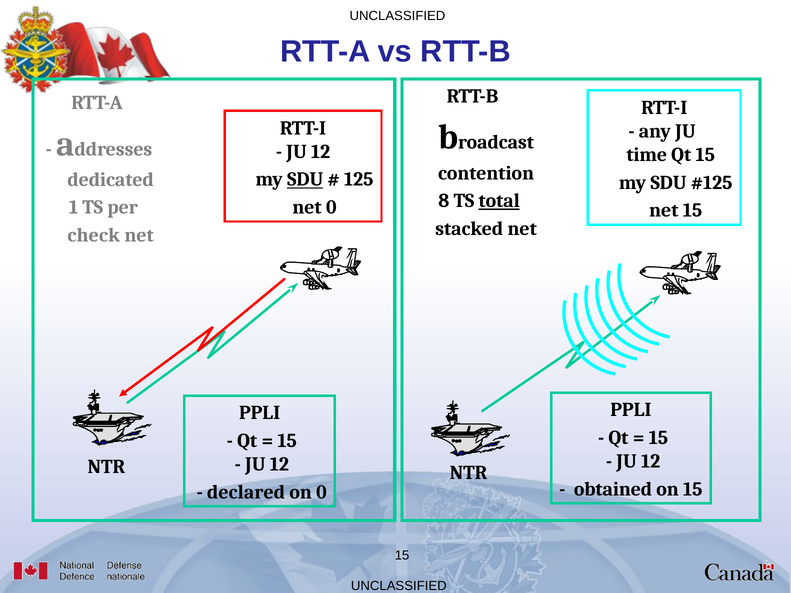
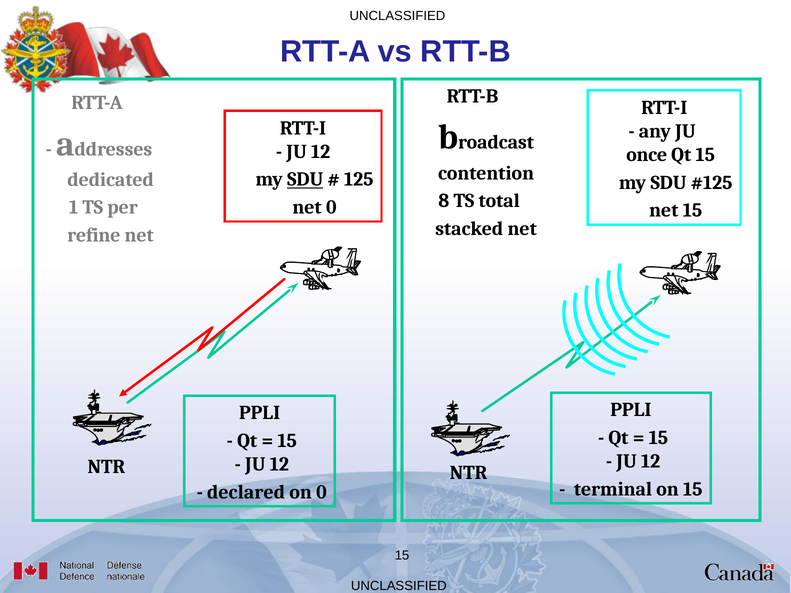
time: time -> once (647, 155)
total underline: present -> none (499, 201)
check: check -> refine (94, 235)
obtained: obtained -> terminal (613, 489)
